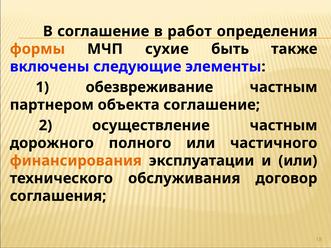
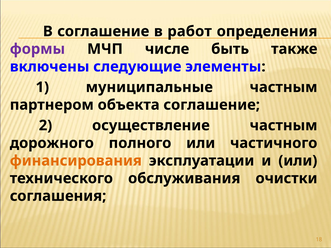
формы colour: orange -> purple (37, 49)
сухие: сухие -> числе (167, 49)
обезвреживание: обезвреживание -> муниципальные (149, 87)
договор: договор -> очистки (286, 179)
